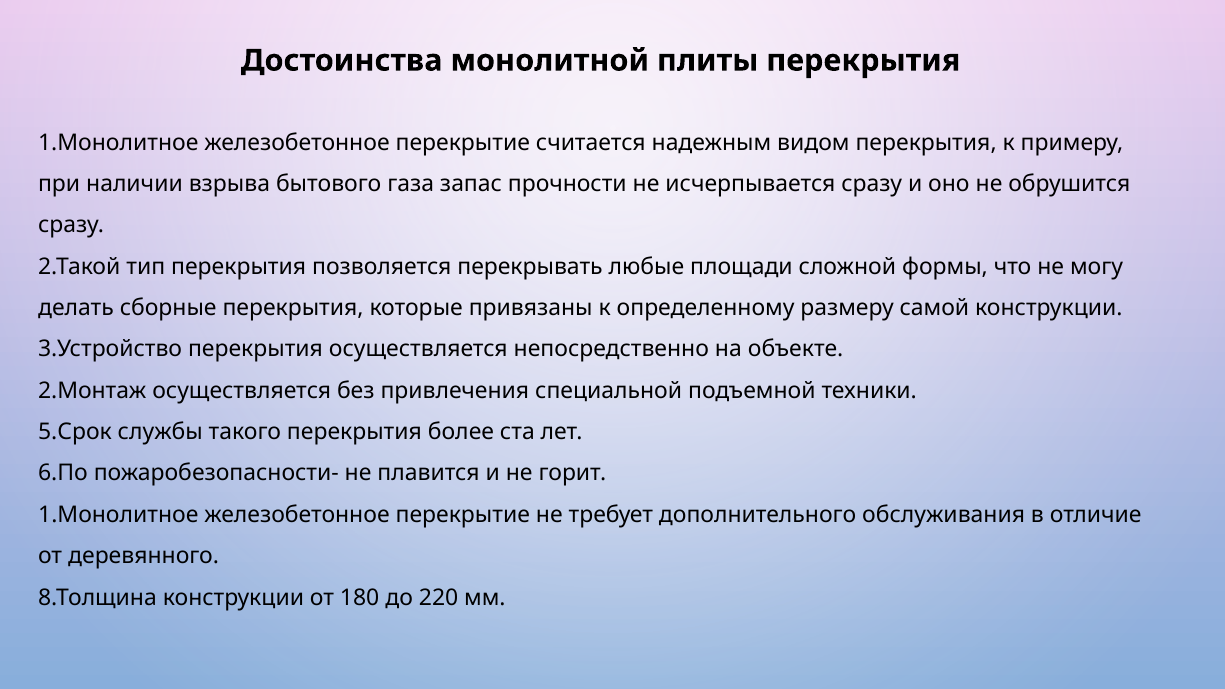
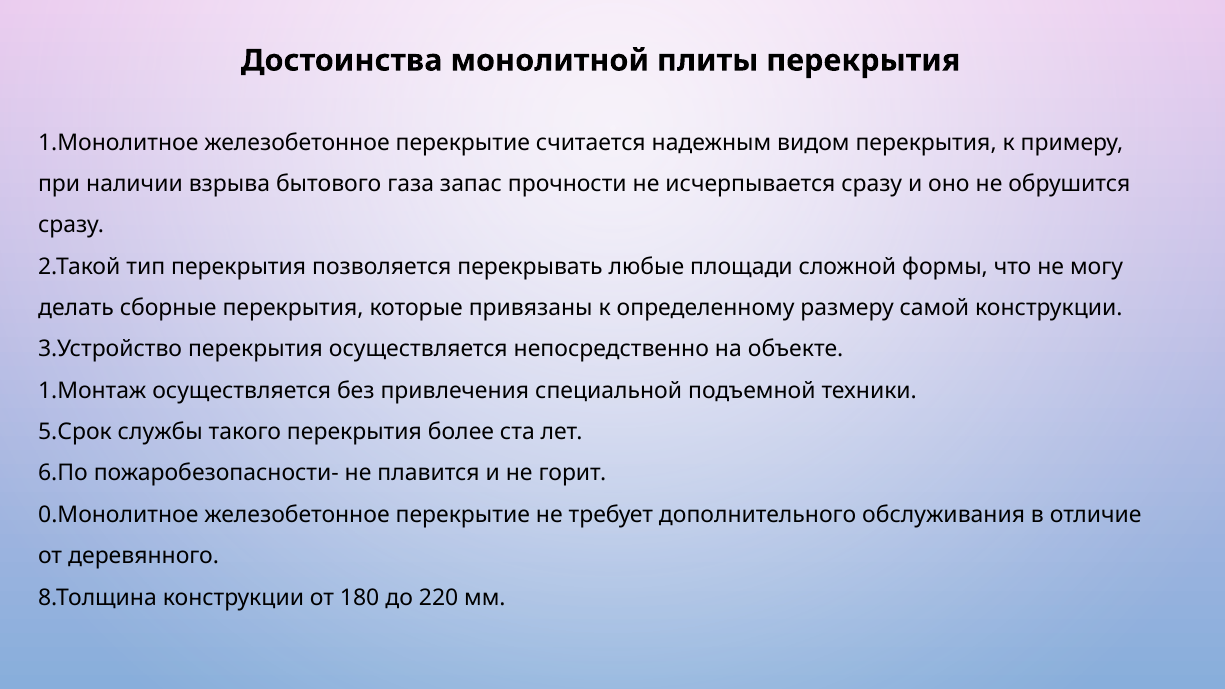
2.Монтаж: 2.Монтаж -> 1.Монтаж (92, 391)
1.Монолитное: 1.Монолитное -> 0.Монолитное (118, 515)
